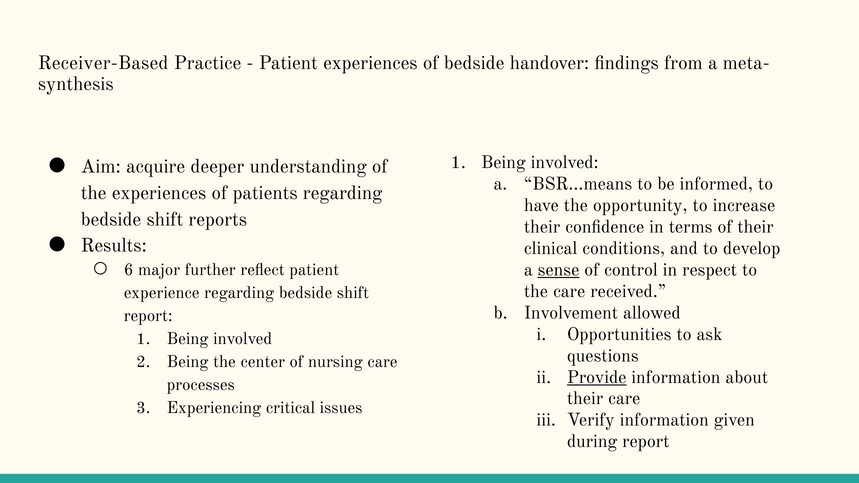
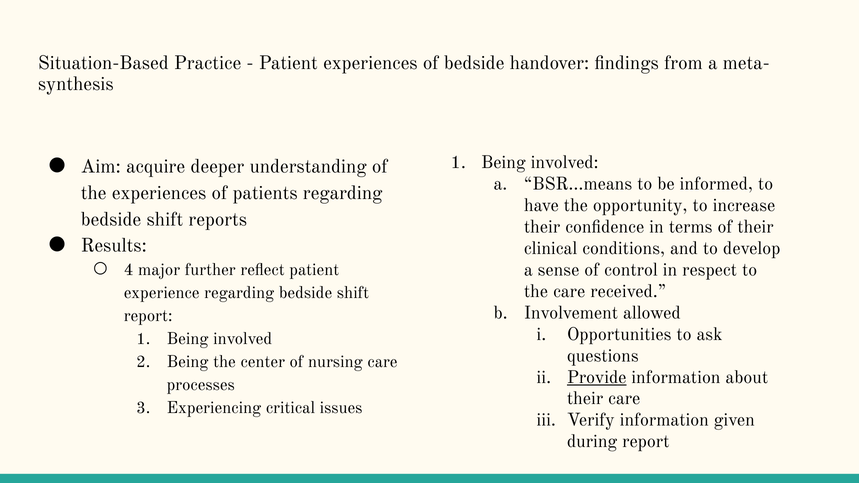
Receiver-Based: Receiver-Based -> Situation-Based (103, 63)
6: 6 -> 4 (129, 270)
sense underline: present -> none (559, 270)
